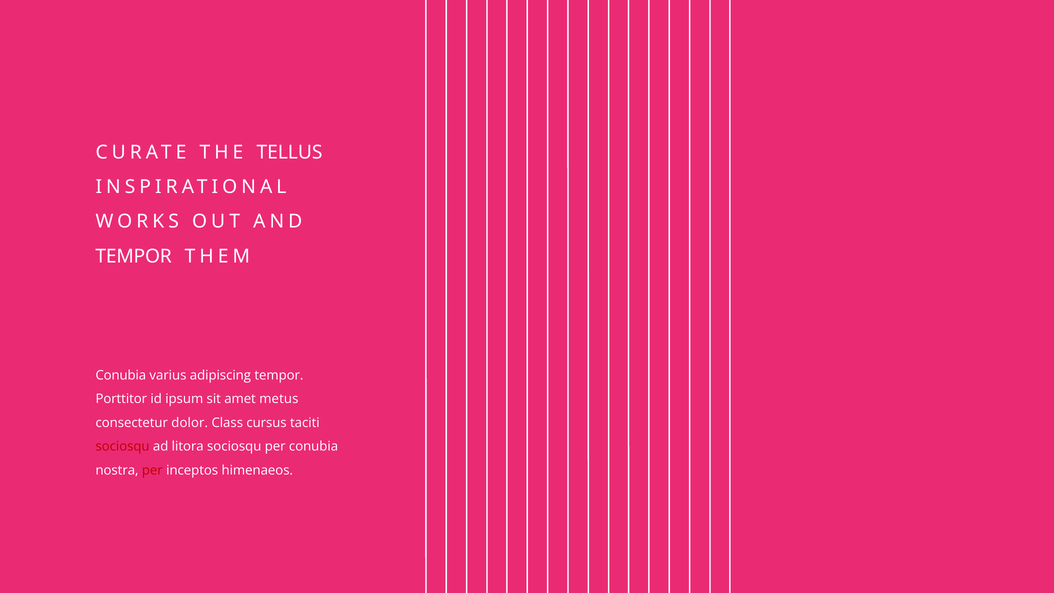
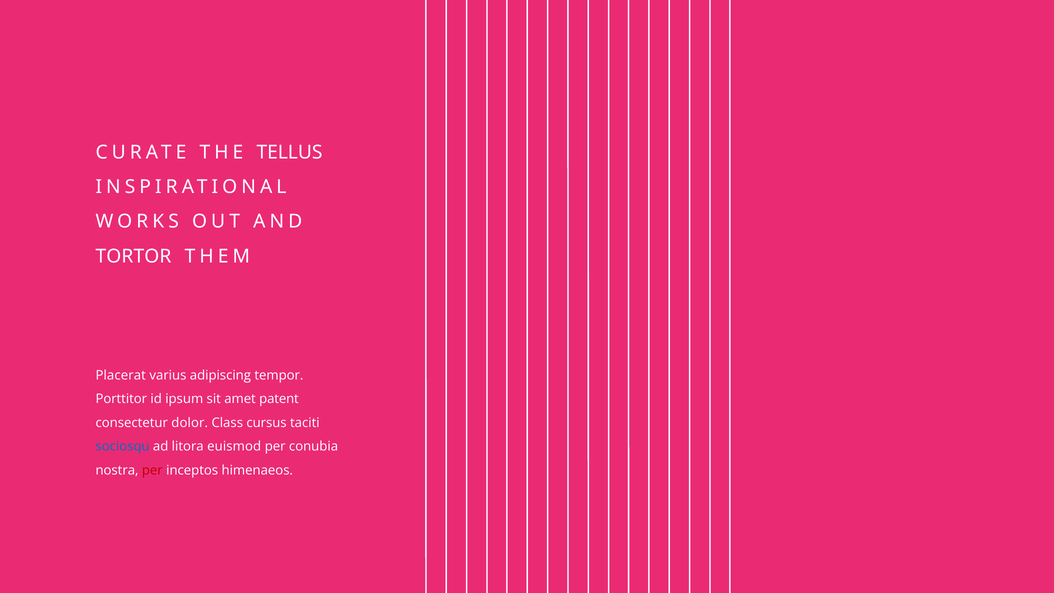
TEMPOR: TEMPOR -> TORTOR (133, 256)
Conubia: Conubia -> Placerat (121, 375)
metus: metus -> patent (279, 399)
sociosqu colour: red -> blue (123, 446)
litora sociosqu: sociosqu -> euismod (234, 446)
